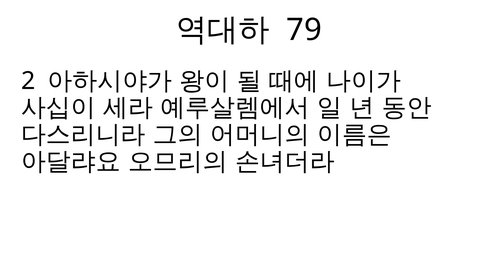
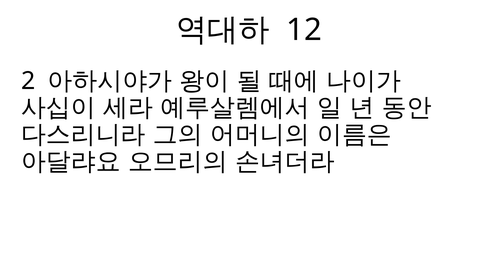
79: 79 -> 12 (304, 30)
